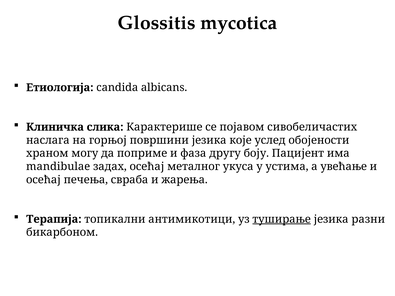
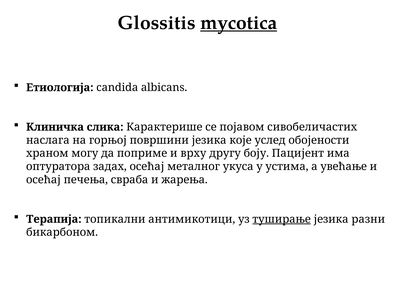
mycotica underline: none -> present (239, 23)
фаза: фаза -> врху (193, 153)
mandibulae: mandibulae -> оптуратора (58, 167)
